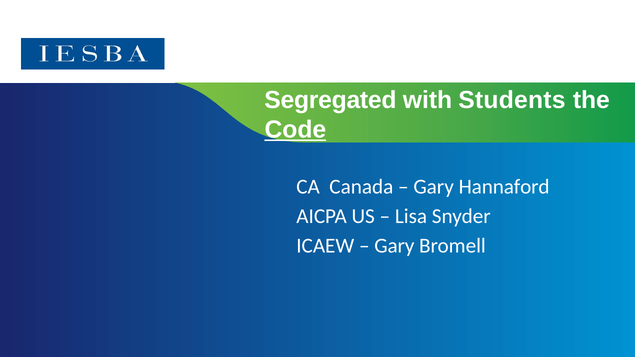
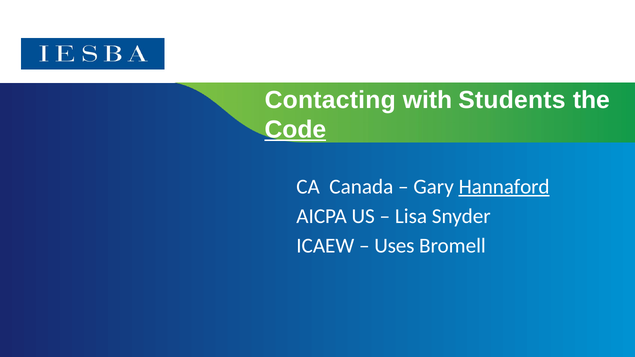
Segregated: Segregated -> Contacting (330, 100)
Hannaford underline: none -> present (504, 187)
Gary: Gary -> Uses (394, 246)
